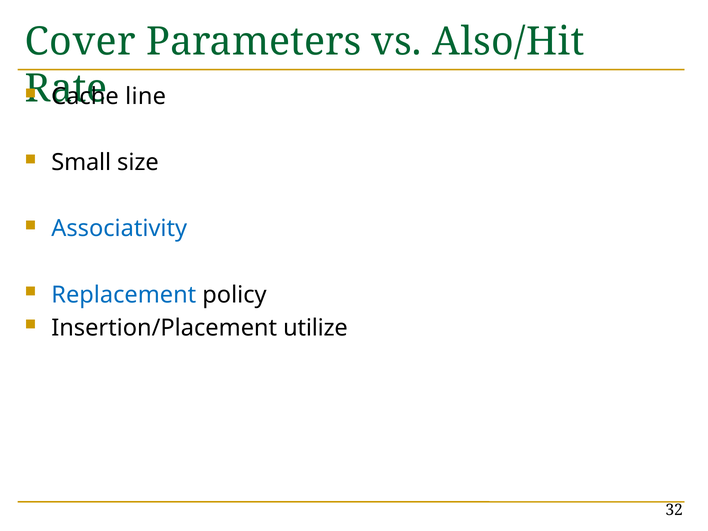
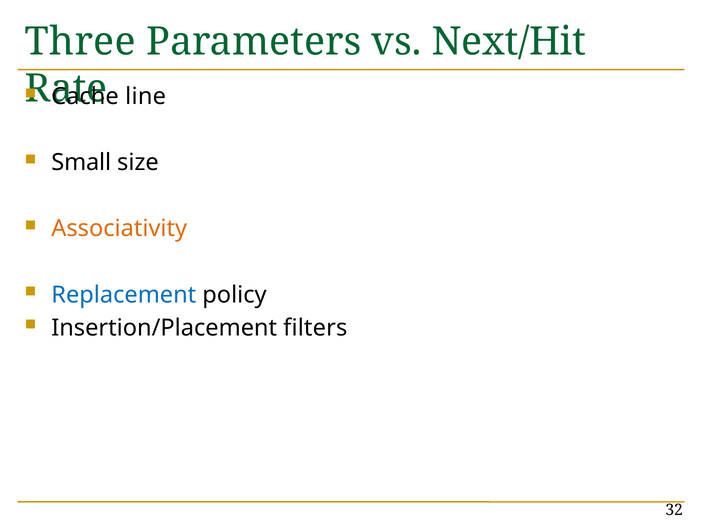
Cover: Cover -> Three (80, 42)
Also/Hit: Also/Hit -> Next/Hit (509, 42)
Associativity colour: blue -> orange (119, 229)
utilize: utilize -> filters (315, 328)
